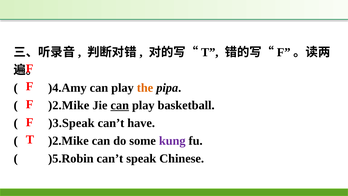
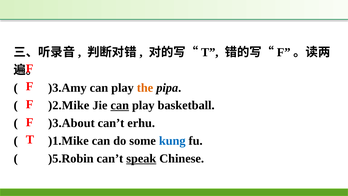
)4.Amy: )4.Amy -> )3.Amy (67, 88)
)3.Speak: )3.Speak -> )3.About (71, 123)
have: have -> erhu (141, 123)
)2.Mike: )2.Mike -> )1.Mike (68, 141)
kung colour: purple -> blue (172, 141)
speak underline: none -> present (141, 158)
